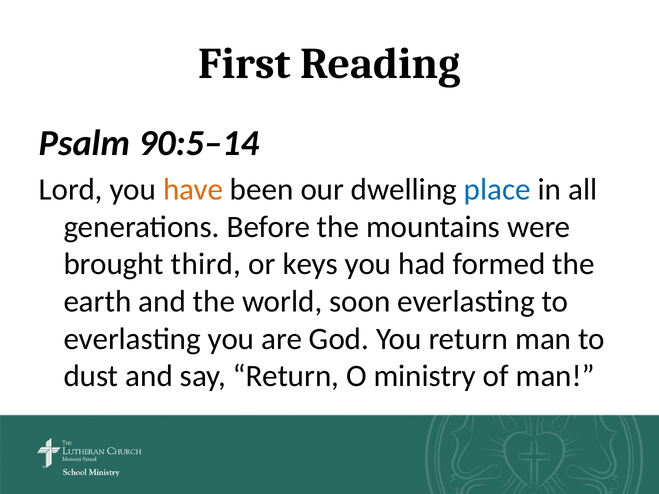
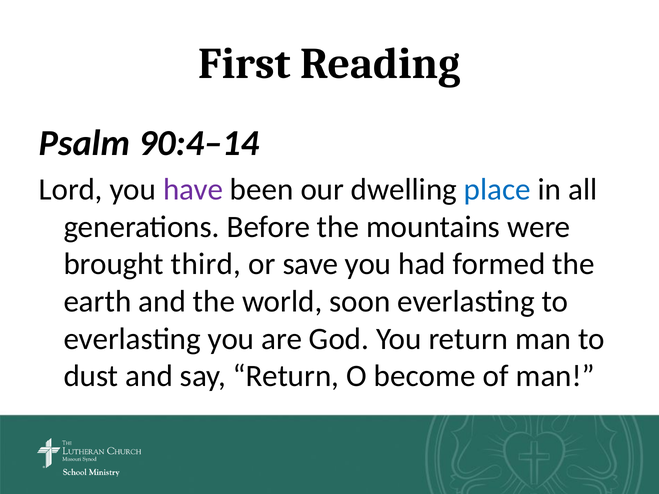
90:5–14: 90:5–14 -> 90:4–14 (199, 143)
have colour: orange -> purple (193, 190)
keys: keys -> save (310, 264)
ministry: ministry -> become (425, 376)
